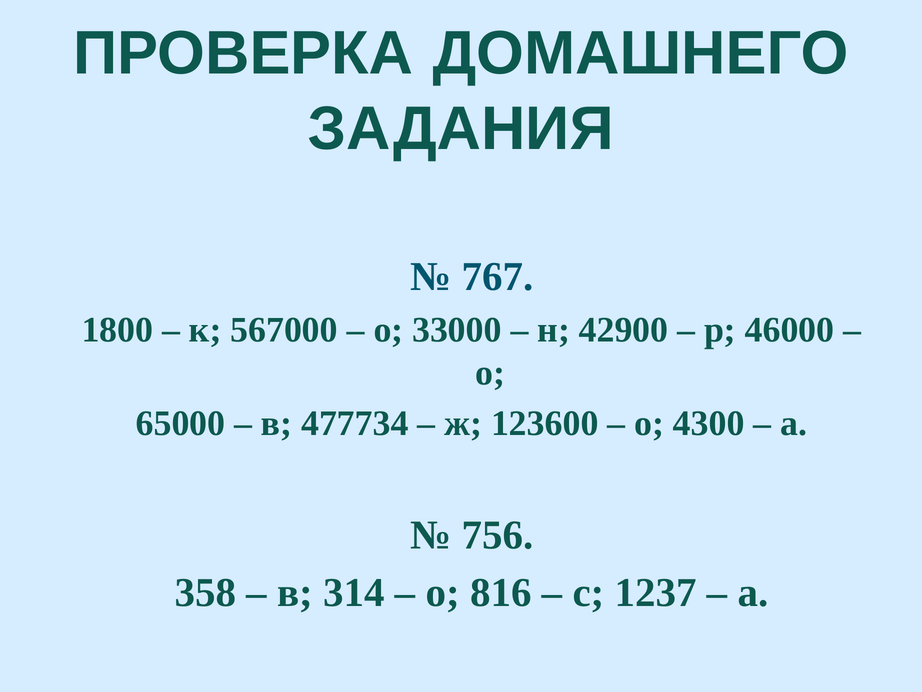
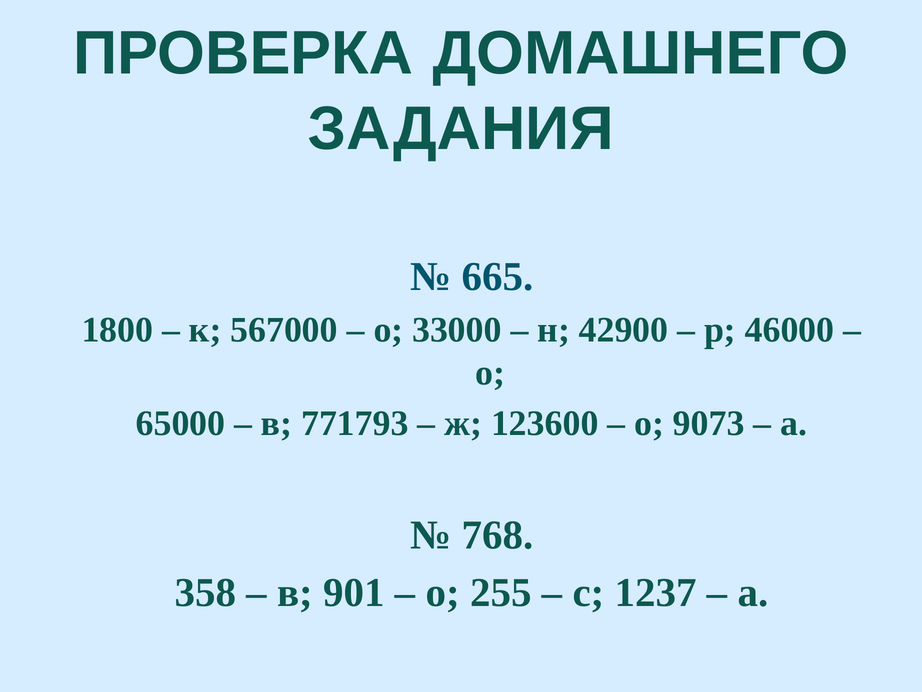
767: 767 -> 665 (497, 277)
477734: 477734 -> 771793 (355, 423)
4300: 4300 -> 9073 (709, 423)
756: 756 -> 768 (497, 535)
314: 314 -> 901 (354, 592)
816: 816 -> 255 (501, 592)
